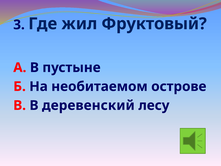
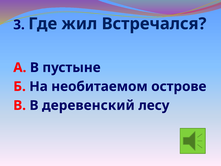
Фруктовый: Фруктовый -> Встречался (154, 24)
